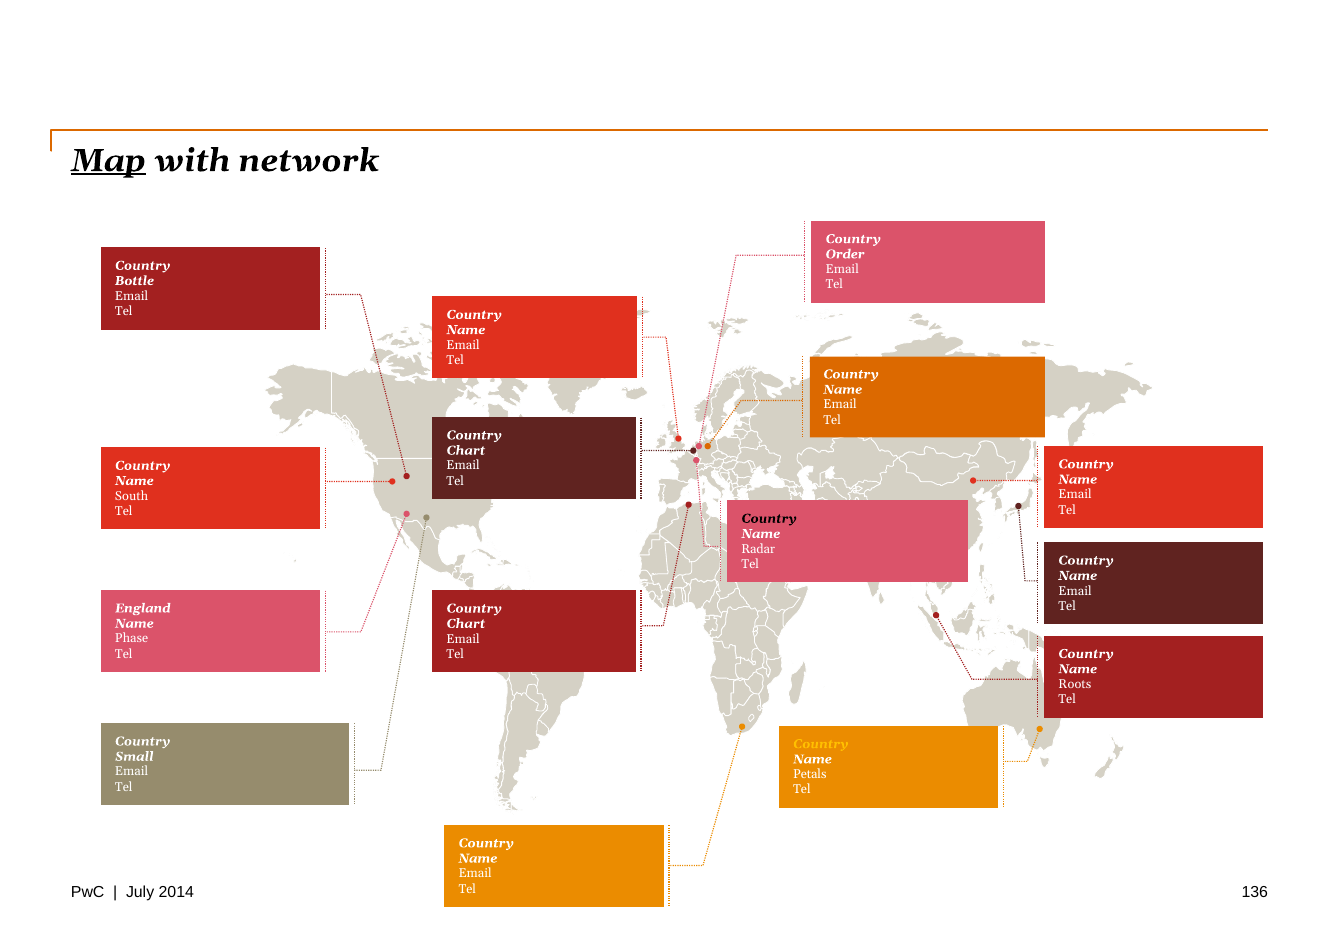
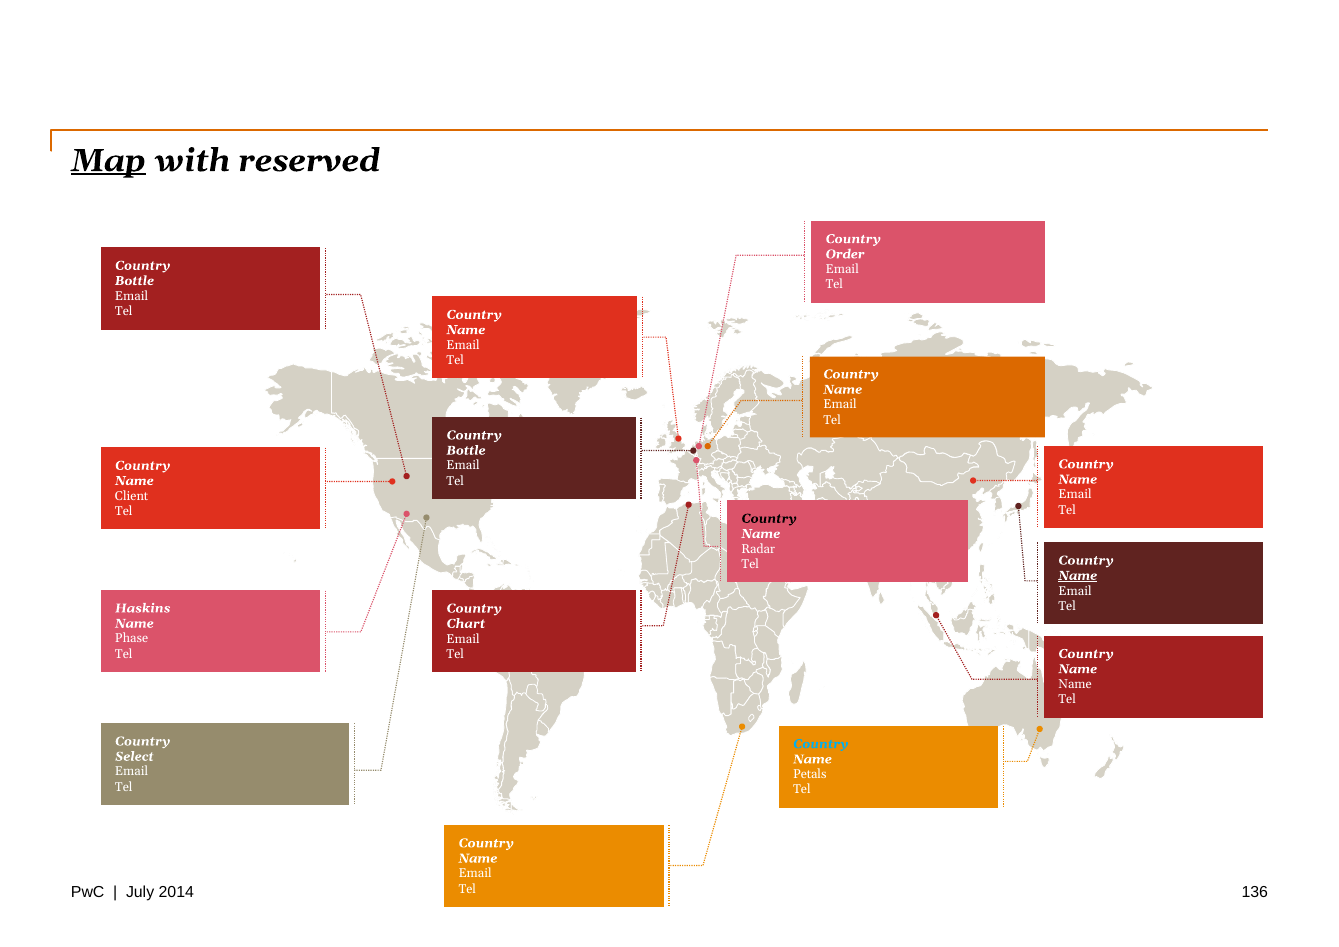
network: network -> reserved (309, 161)
Chart: Chart -> Bottle (466, 450)
South: South -> Client (132, 496)
Name underline: none -> present (1078, 575)
England: England -> Haskins (143, 608)
Roots: Roots -> Name (1075, 684)
Country colour: yellow -> light blue (821, 744)
Small: Small -> Select (134, 756)
